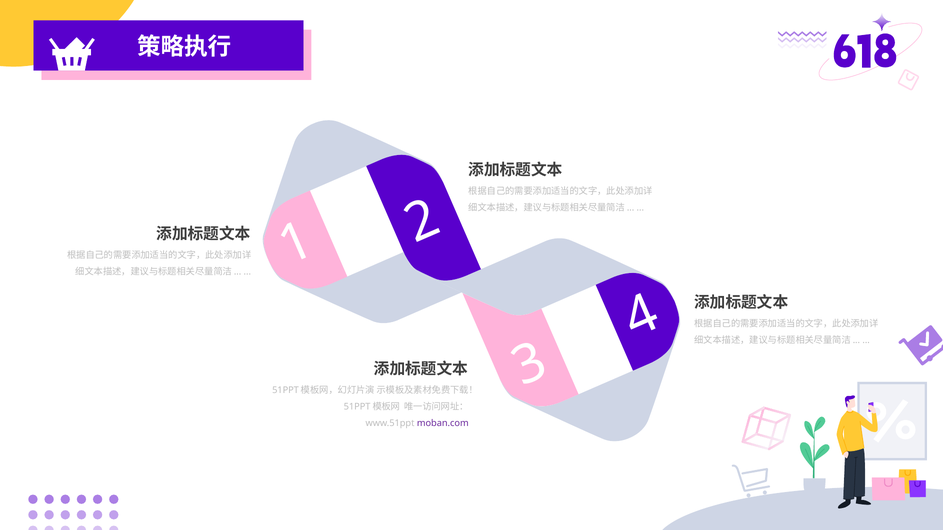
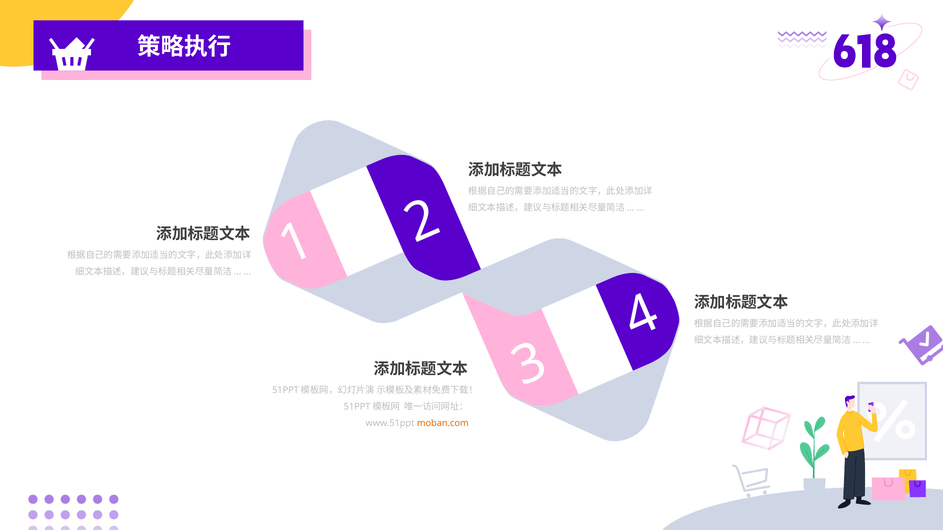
moban.com colour: purple -> orange (443, 423)
